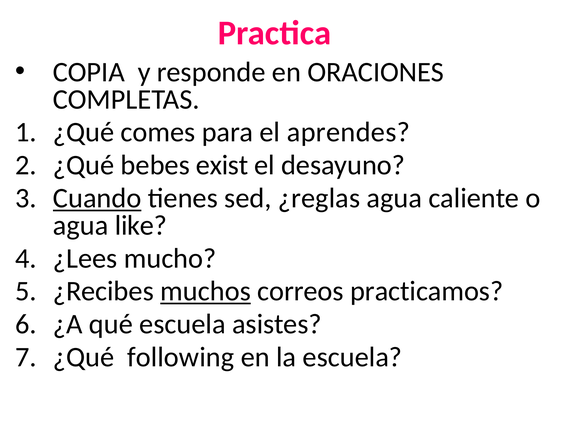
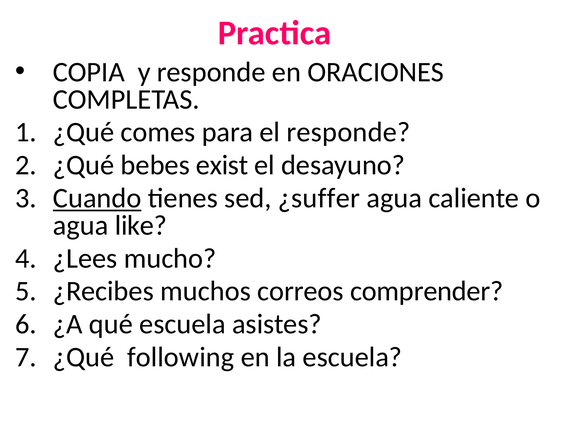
el aprendes: aprendes -> responde (348, 132)
¿reglas: ¿reglas -> ¿suffer (319, 198)
muchos underline: present -> none (205, 291)
practicamos: practicamos -> comprender (427, 291)
